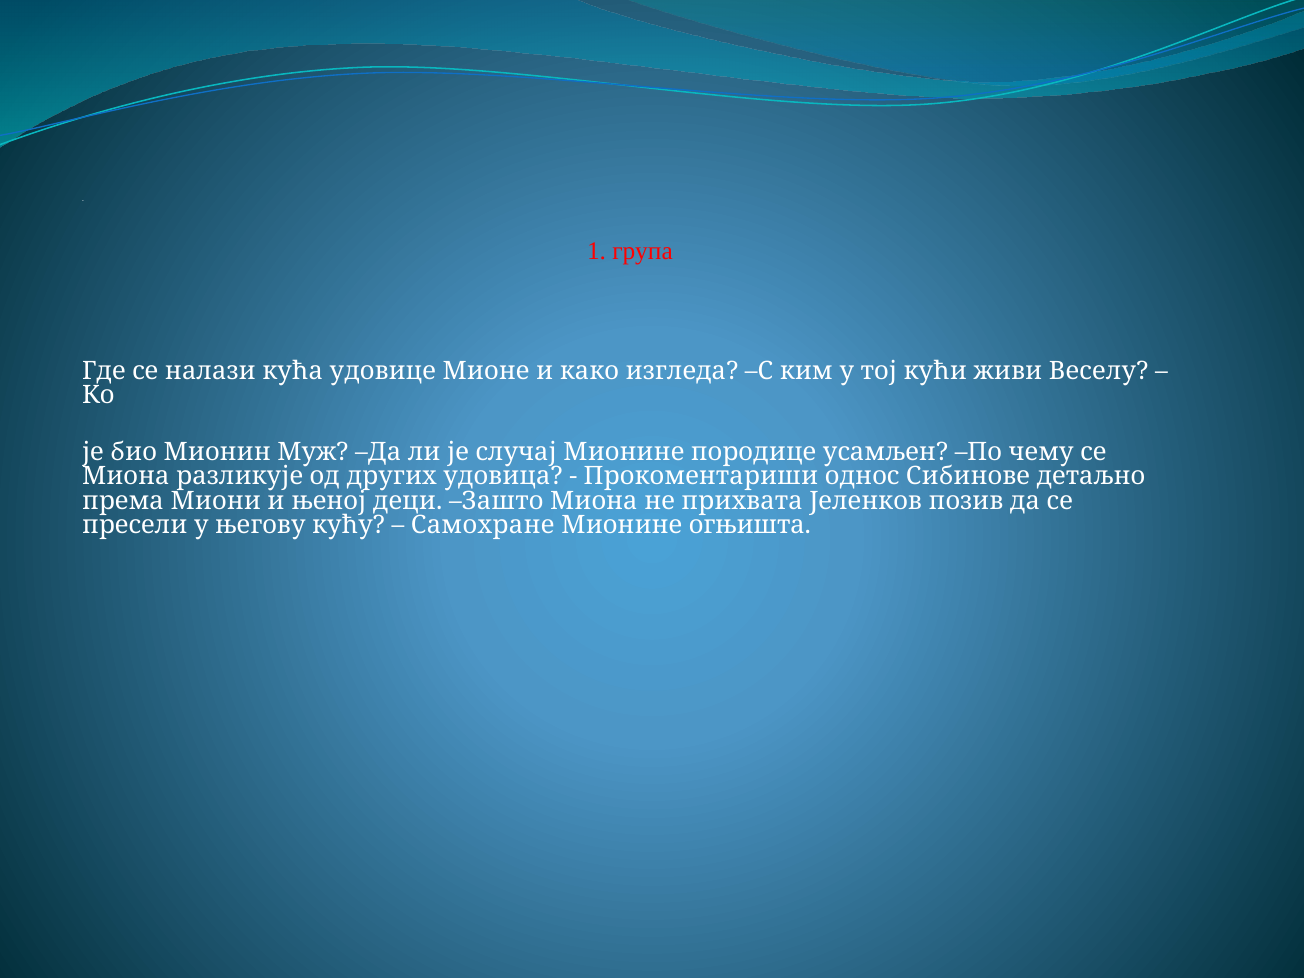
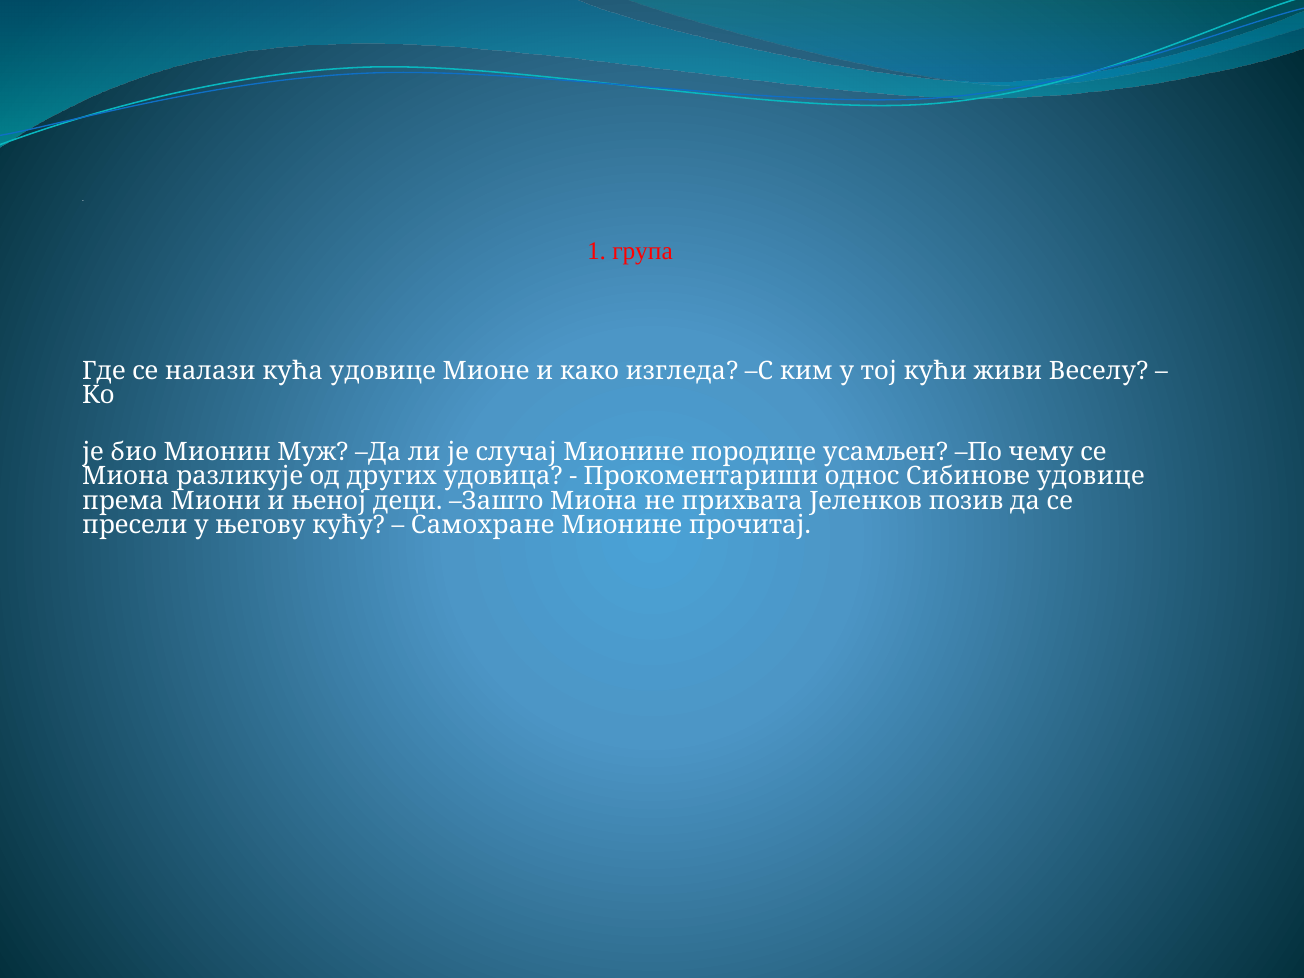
Сибинове детаљно: детаљно -> удовице (1091, 476)
огњишта: огњишта -> прочитај (750, 525)
